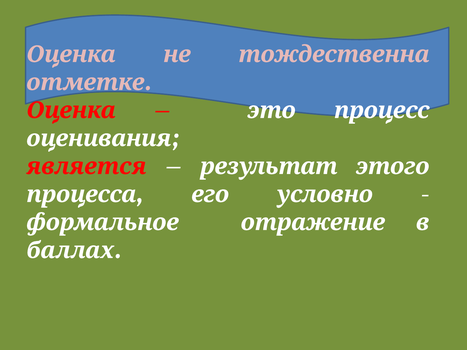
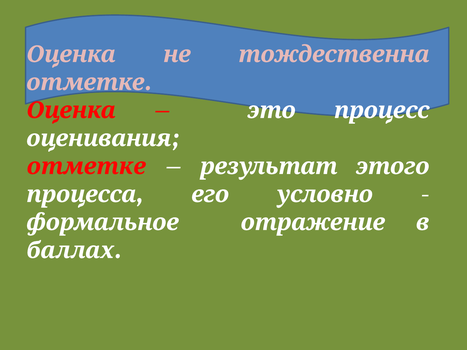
является: является -> отметке (86, 166)
